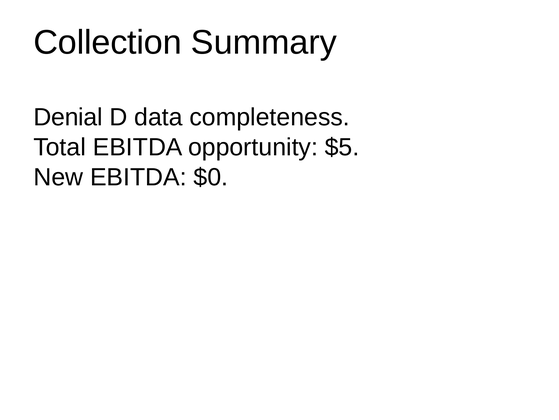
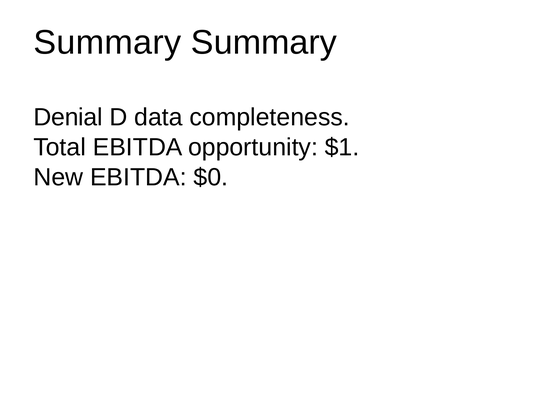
Collection: Collection -> Summary (107, 42)
$5: $5 -> $1 (342, 147)
